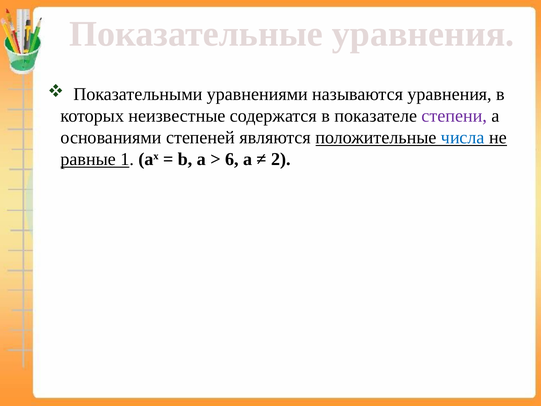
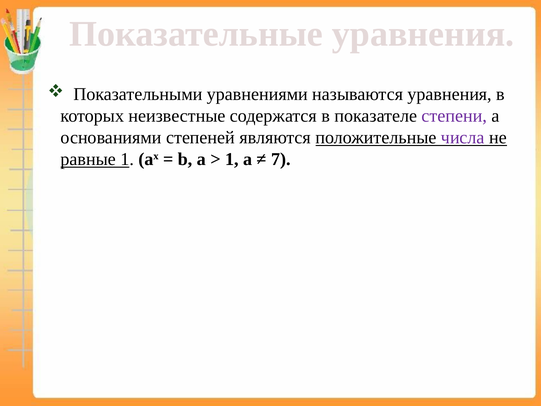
числа colour: blue -> purple (463, 137)
6: 6 -> 1 (232, 159)
2: 2 -> 7 (281, 159)
